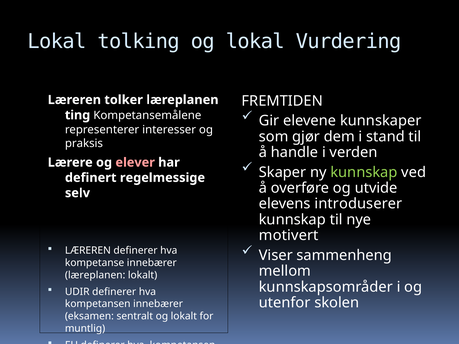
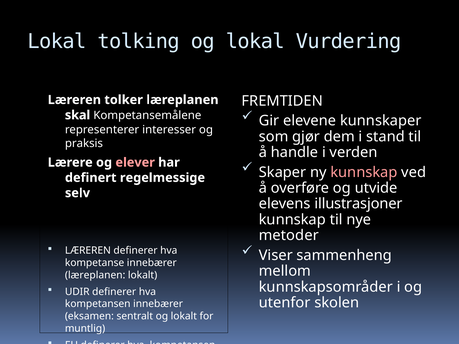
ting: ting -> skal (78, 115)
kunnskap colour: light green -> pink (364, 172)
introduserer: introduserer -> illustrasjoner (359, 204)
motivert: motivert -> metoder (289, 236)
